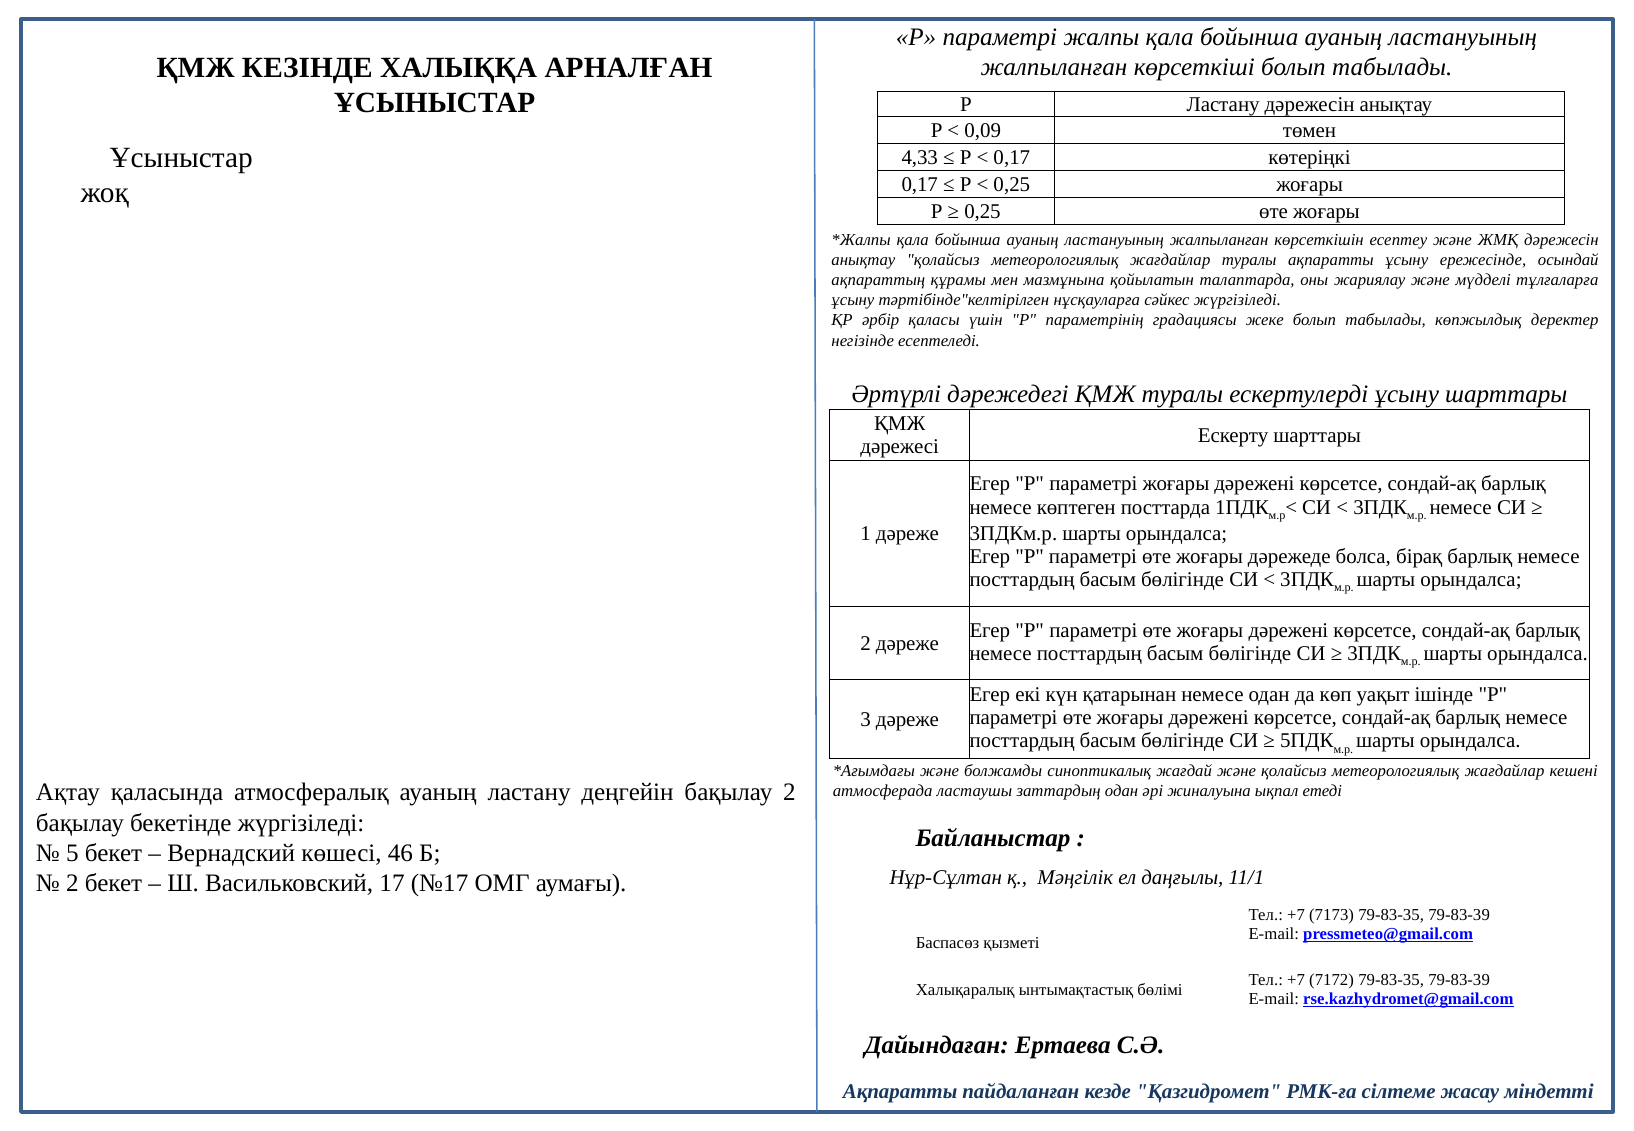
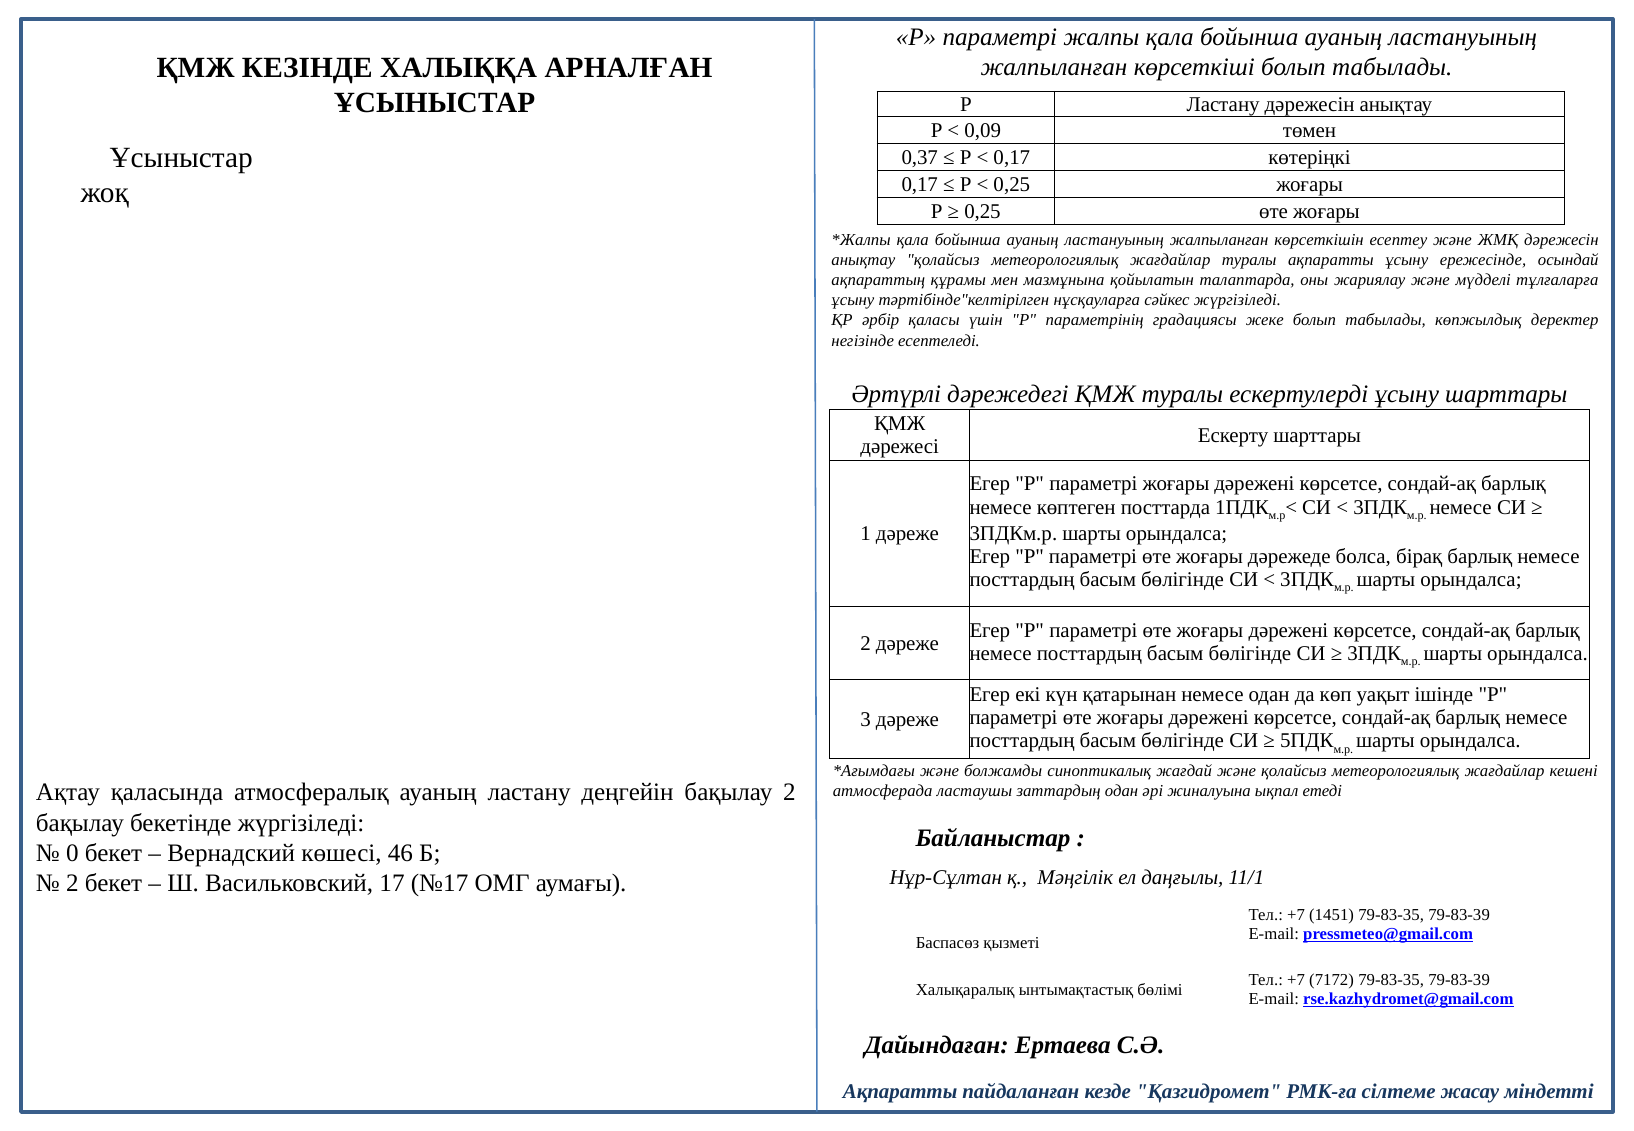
4,33: 4,33 -> 0,37 (920, 158)
5: 5 -> 0 (72, 853)
7173: 7173 -> 1451 (1332, 915)
